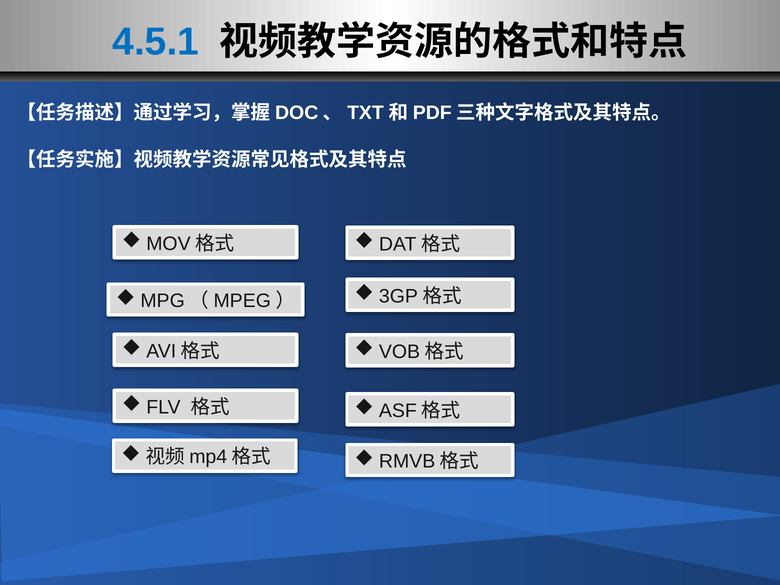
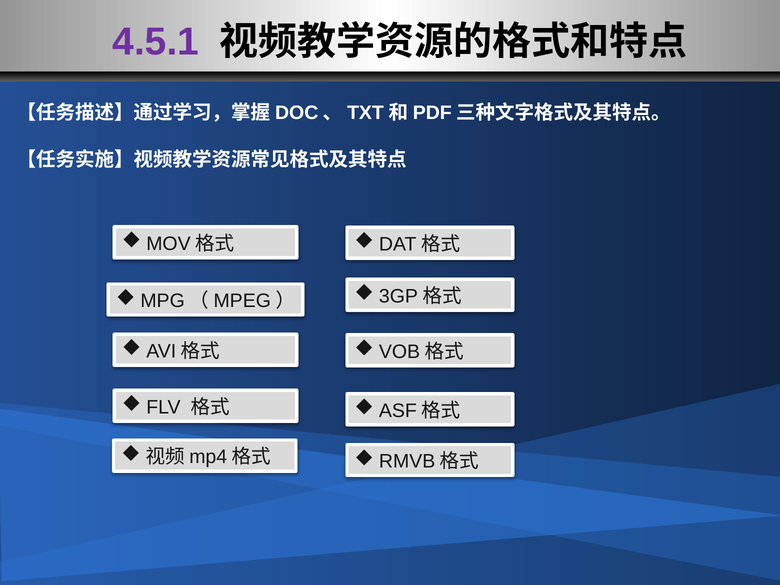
4.5.1 colour: blue -> purple (156, 42)
